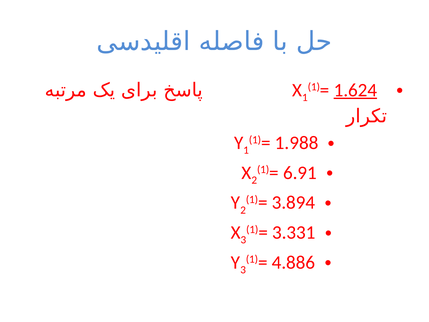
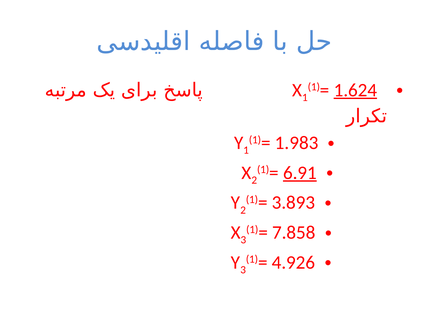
1.988: 1.988 -> 1.983 (297, 143)
6.91 underline: none -> present (300, 173)
3.894: 3.894 -> 3.893 (294, 202)
3.331: 3.331 -> 7.858 (294, 232)
4.886: 4.886 -> 4.926 (294, 262)
